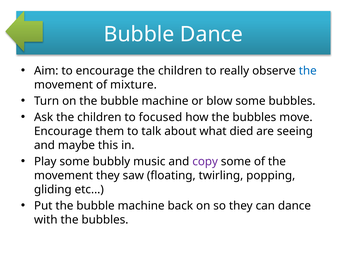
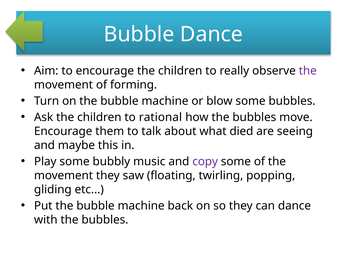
the colour: blue -> purple (308, 71)
mixture: mixture -> forming (134, 85)
focused: focused -> rational (160, 117)
